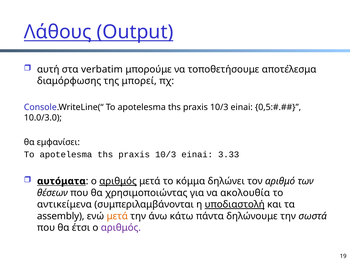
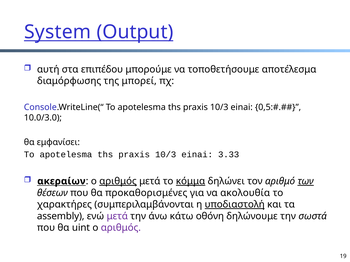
Λάθους: Λάθους -> System (58, 32)
verbatim: verbatim -> επιπέδου (102, 70)
αυτόματα: αυτόματα -> ακεραίων (61, 182)
κόμμα underline: none -> present (191, 182)
των underline: none -> present (306, 182)
χρησιμοποιώντας: χρησιμοποιώντας -> προκαθορισμένες (146, 193)
αντικείμενα: αντικείμενα -> χαρακτήρες (64, 205)
μετά colour: orange -> purple (117, 217)
πάντα: πάντα -> οθόνη (210, 217)
έτσι: έτσι -> uint (81, 228)
